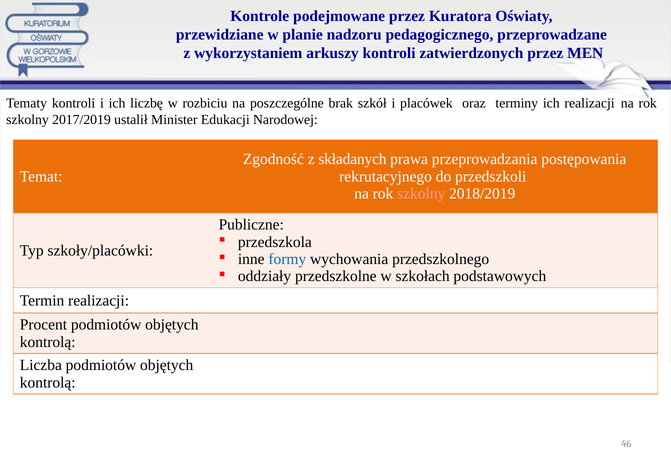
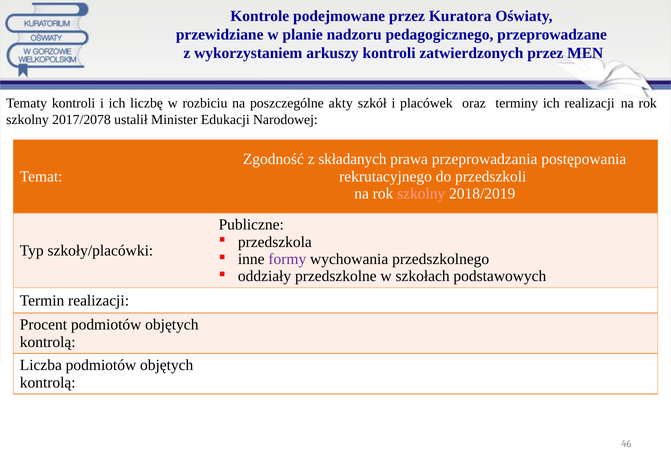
brak: brak -> akty (341, 103)
2017/2019: 2017/2019 -> 2017/2078 (81, 120)
formy colour: blue -> purple (287, 259)
